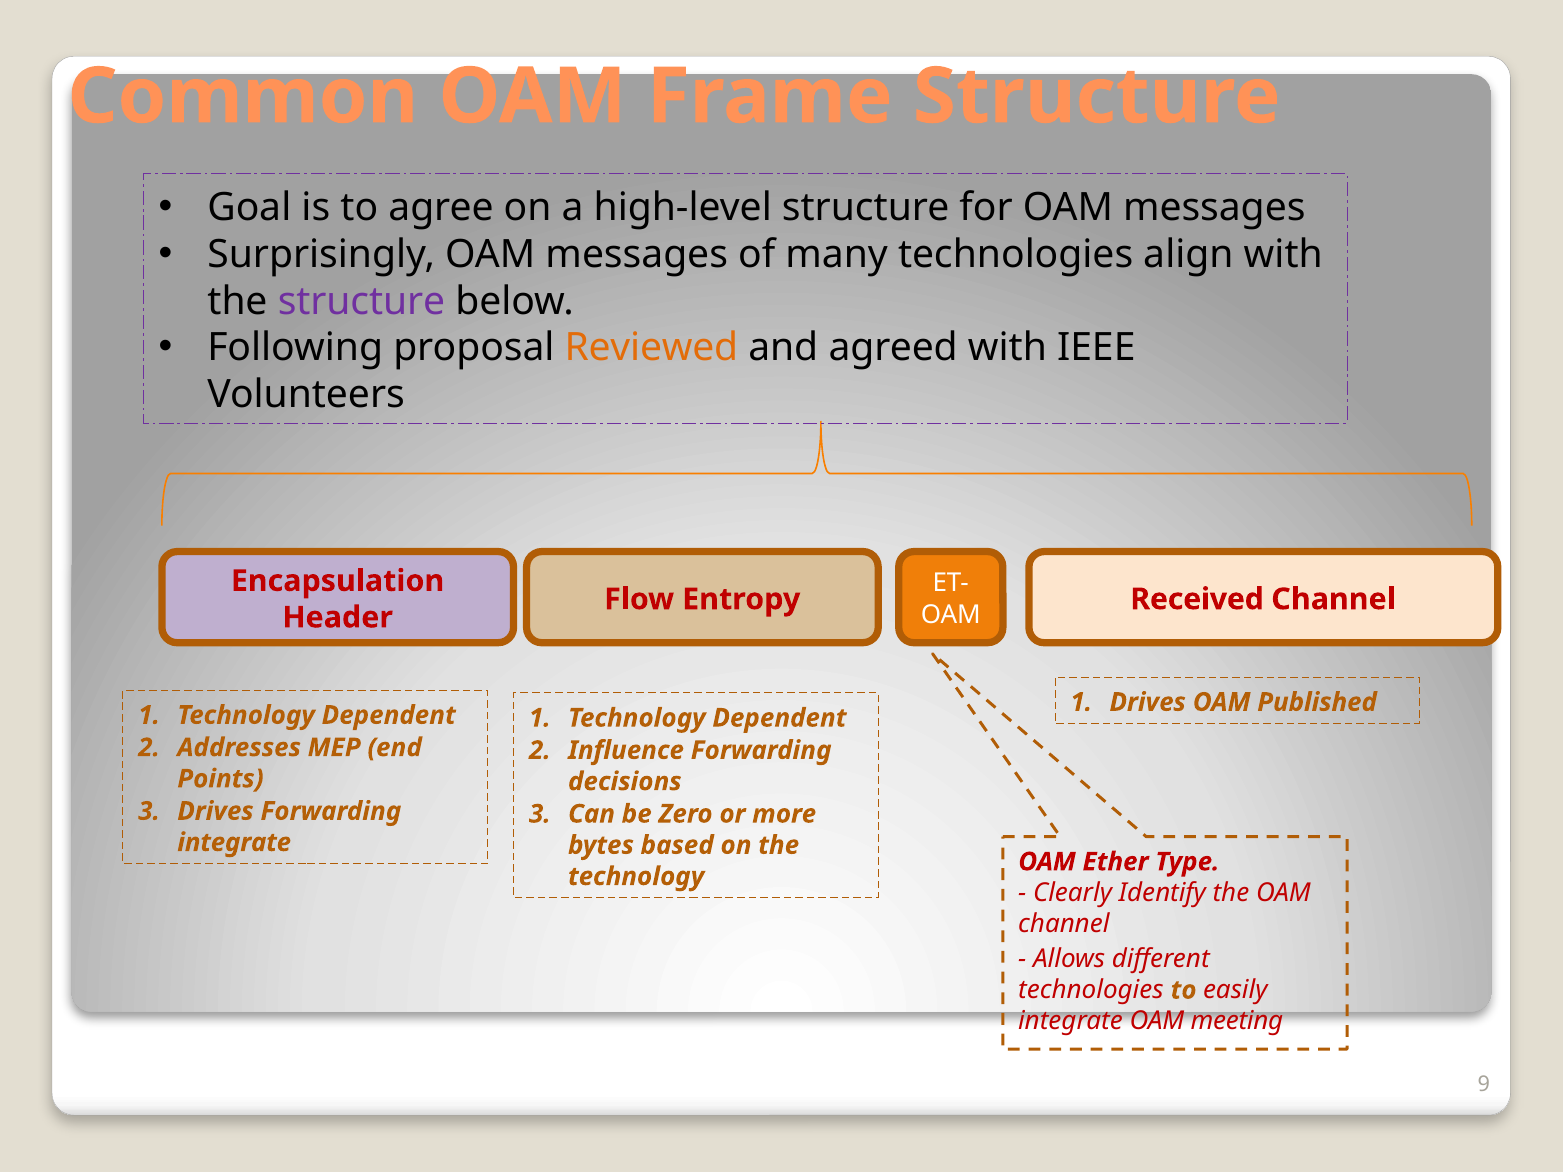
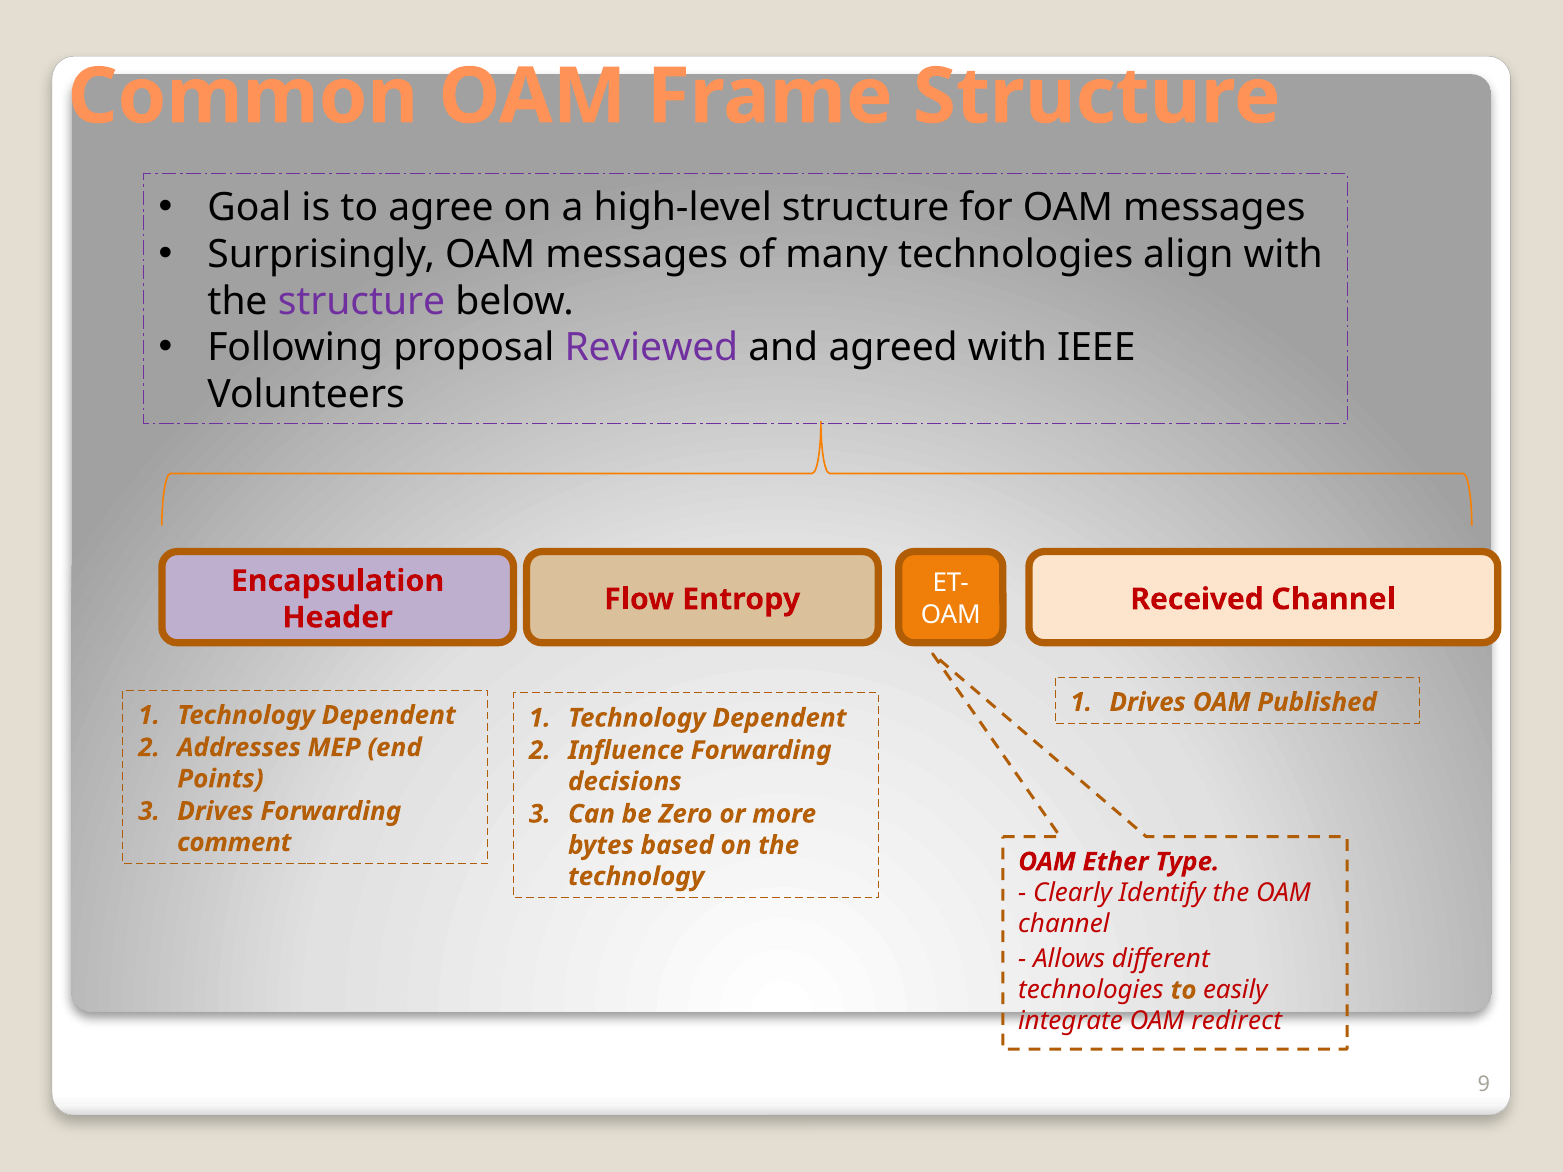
Reviewed colour: orange -> purple (651, 348)
integrate: integrate -> comment (234, 843)
meeting: meeting -> redirect (1237, 1022)
